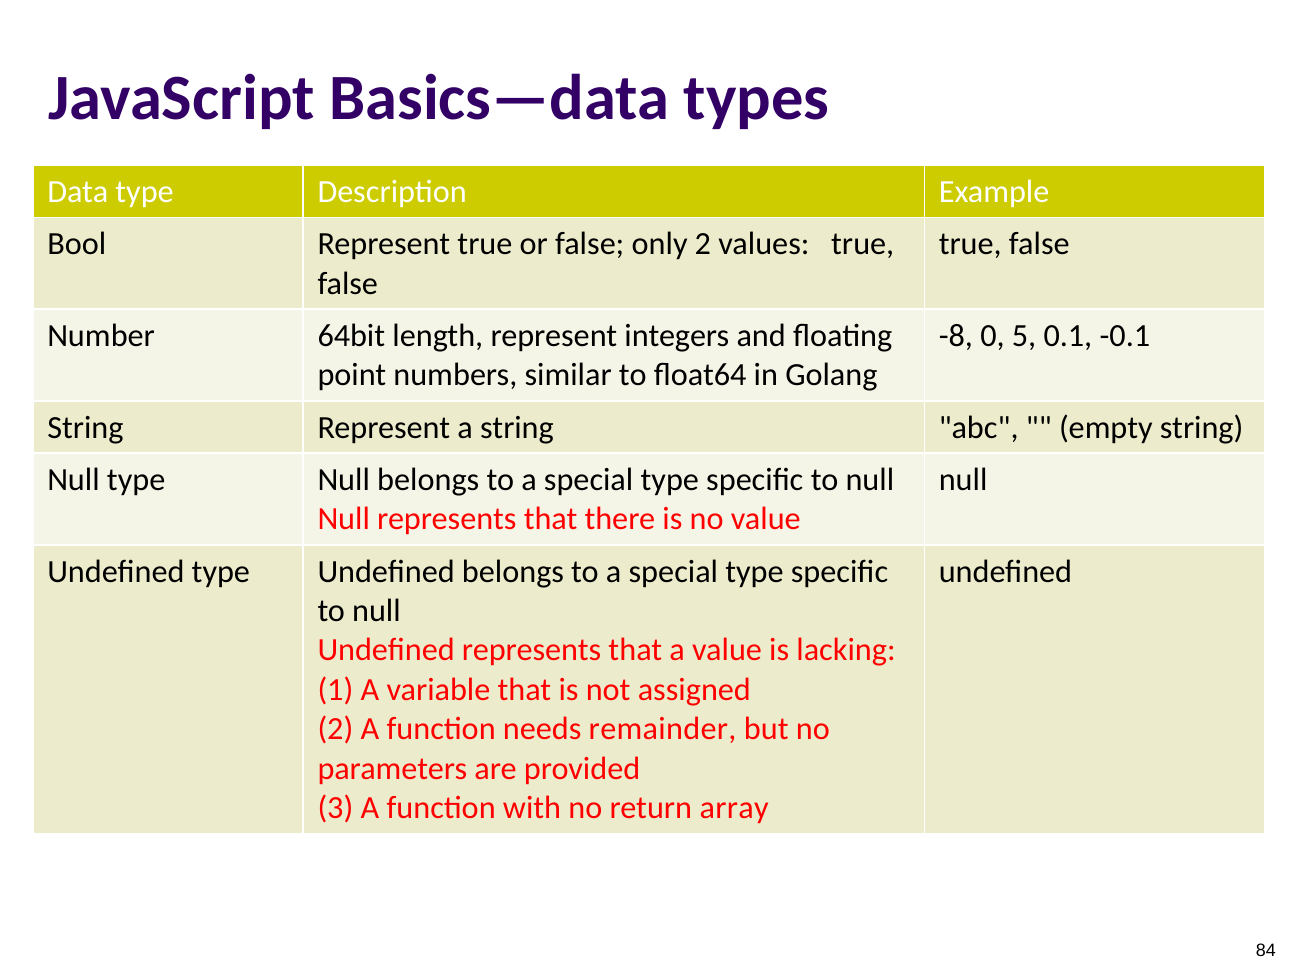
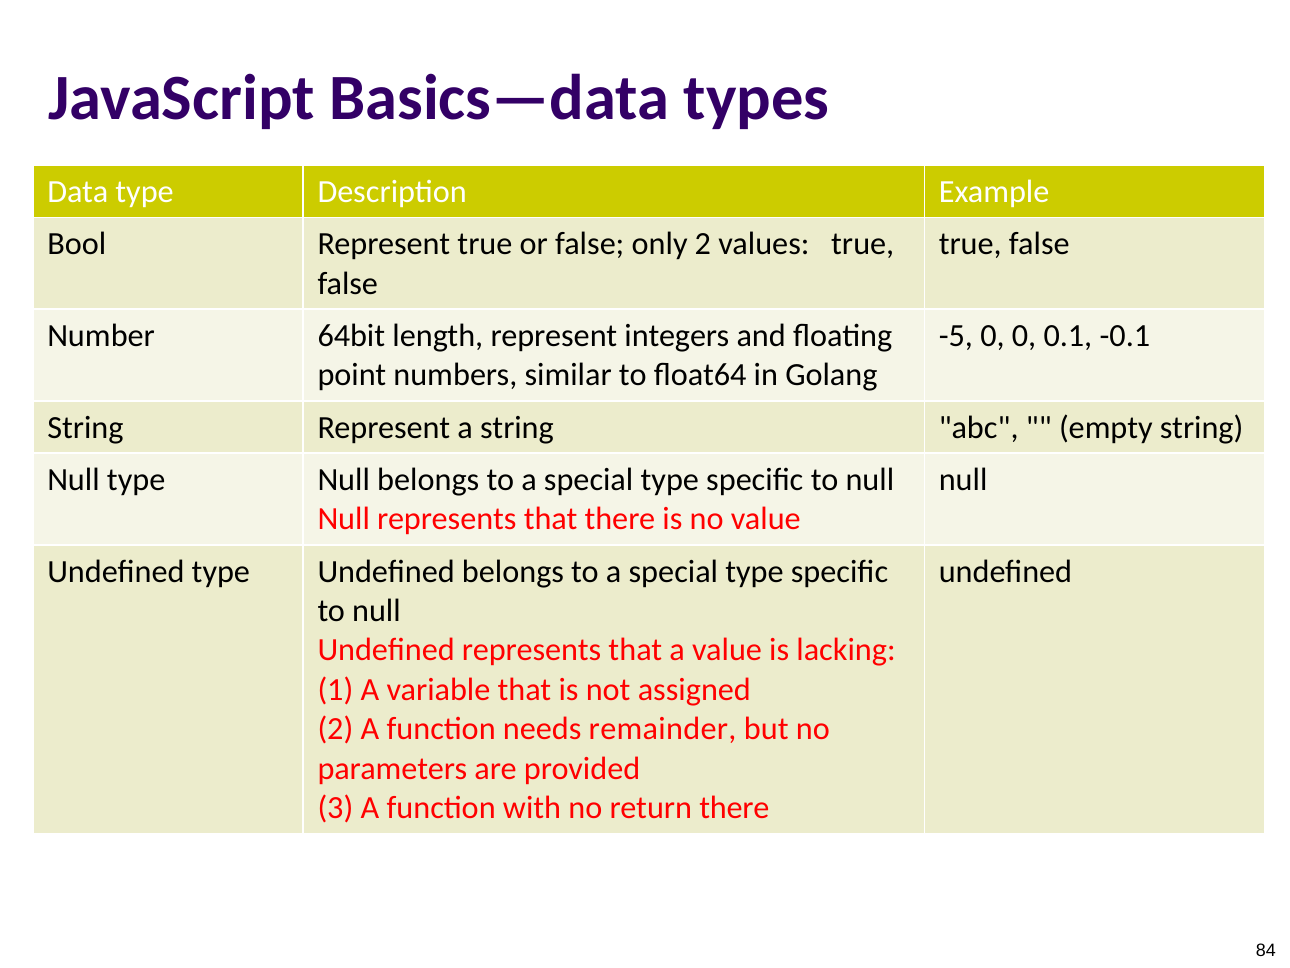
-8: -8 -> -5 (956, 336)
0 5: 5 -> 0 (1024, 336)
return array: array -> there (734, 807)
